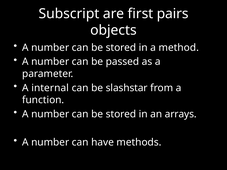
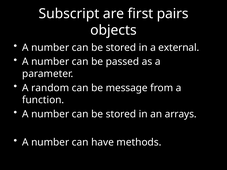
method: method -> external (179, 48)
internal: internal -> random (50, 88)
slashstar: slashstar -> message (127, 88)
